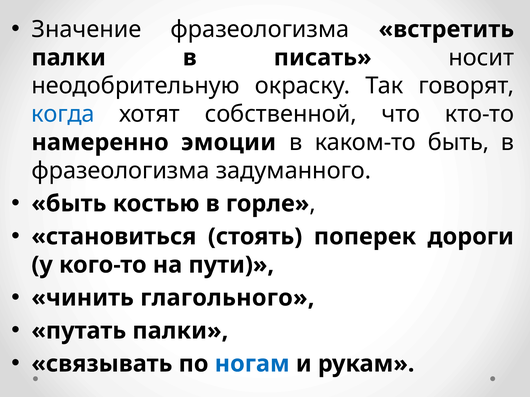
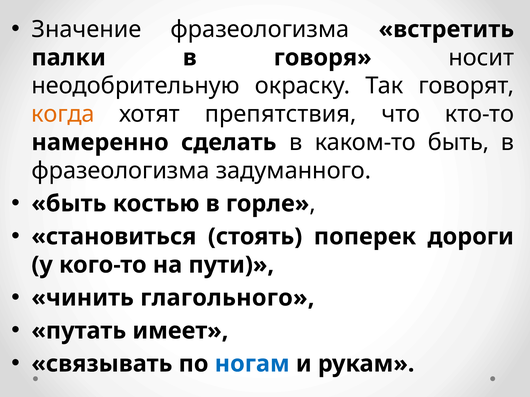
писать: писать -> говоря (323, 58)
когда colour: blue -> orange (63, 114)
собственной: собственной -> препятствия (281, 114)
эмоции: эмоции -> сделать (229, 143)
путать палки: палки -> имеет (180, 331)
